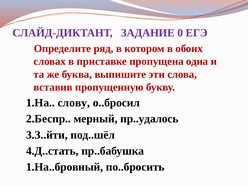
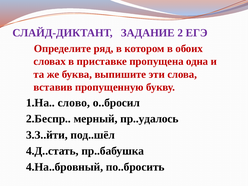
0: 0 -> 2 (180, 33)
слову: слову -> слово (74, 103)
1.На..бровный: 1.На..бровный -> 4.На..бровный (65, 167)
